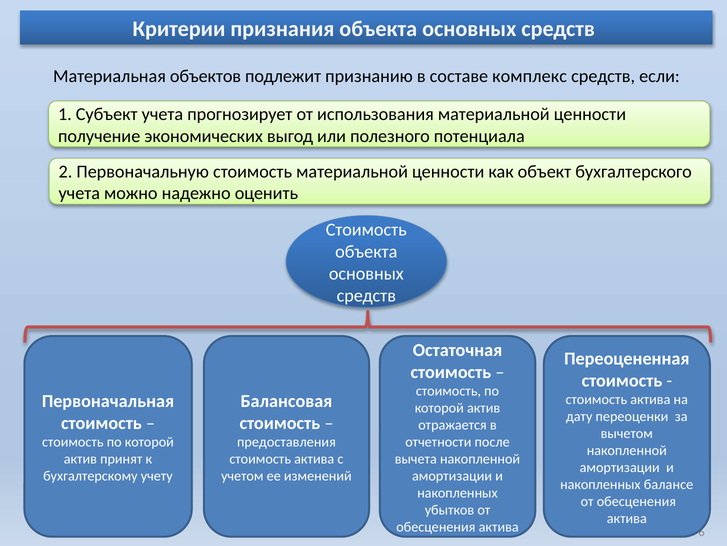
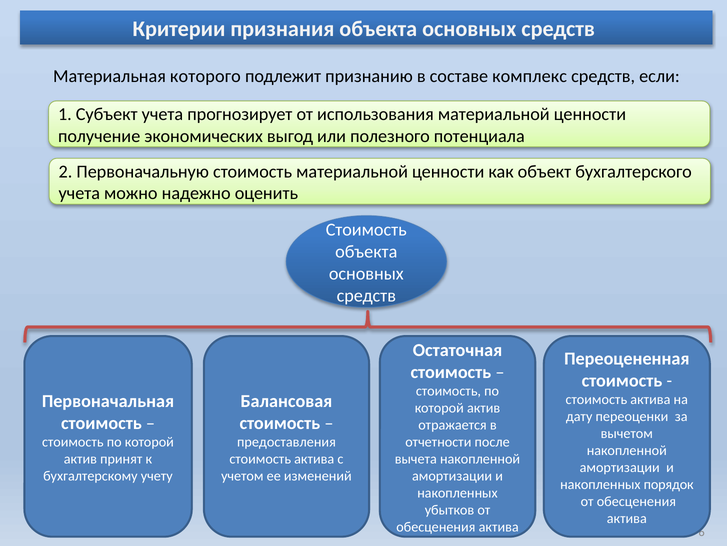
объектов: объектов -> которого (205, 76)
балансе: балансе -> порядок (669, 484)
